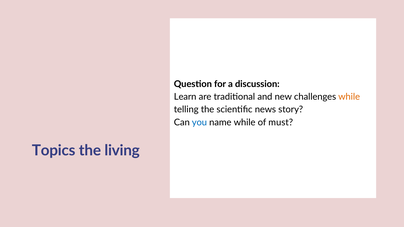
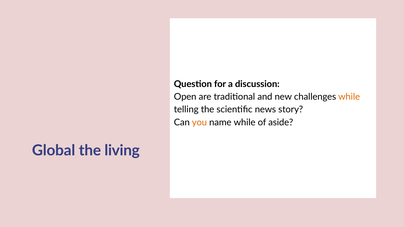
Learn: Learn -> Open (185, 97)
you colour: blue -> orange (199, 122)
must: must -> aside (281, 122)
Topics: Topics -> Global (54, 151)
